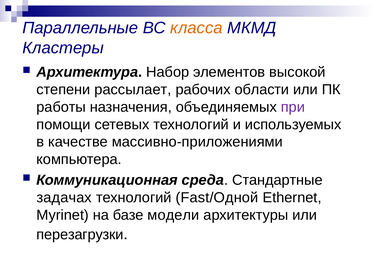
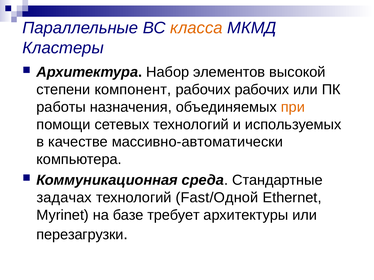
рассылает: рассылает -> компонент (133, 90)
рабочих области: области -> рабочих (262, 90)
при colour: purple -> orange (293, 107)
массивно-приложениями: массивно-приложениями -> массивно-автоматически (197, 142)
модели: модели -> требует (174, 215)
